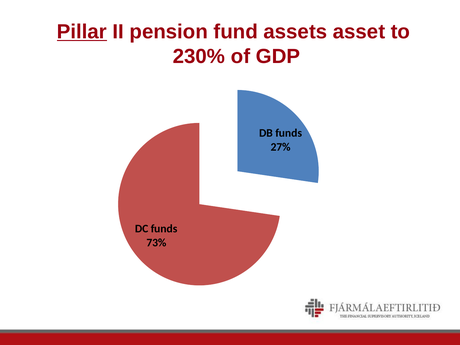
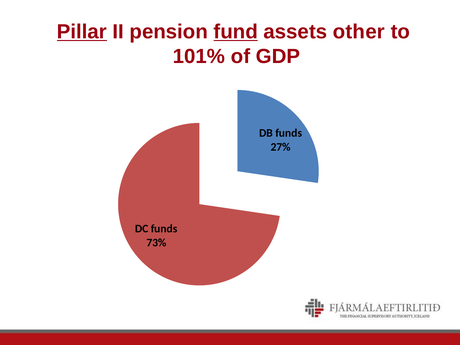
fund underline: none -> present (236, 32)
asset: asset -> other (359, 32)
230%: 230% -> 101% (199, 56)
